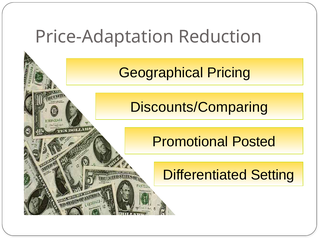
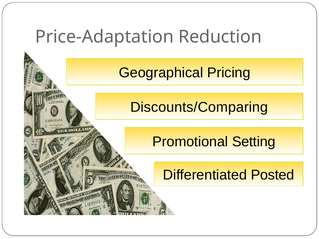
Posted: Posted -> Setting (254, 142)
Setting: Setting -> Posted (273, 175)
